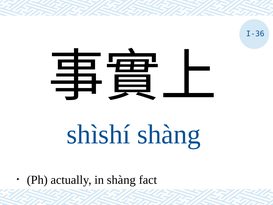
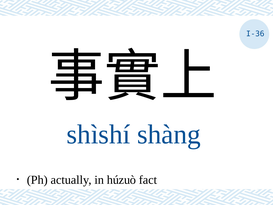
in shàng: shàng -> húzuò (121, 180)
